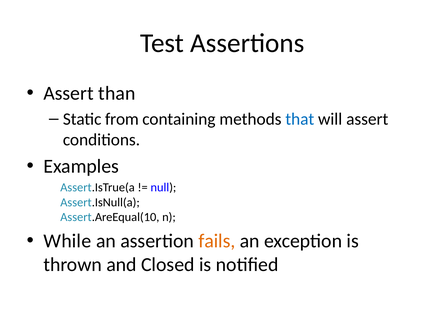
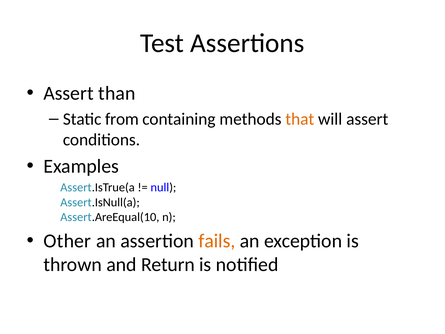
that colour: blue -> orange (300, 119)
While: While -> Other (67, 241)
Closed: Closed -> Return (168, 265)
